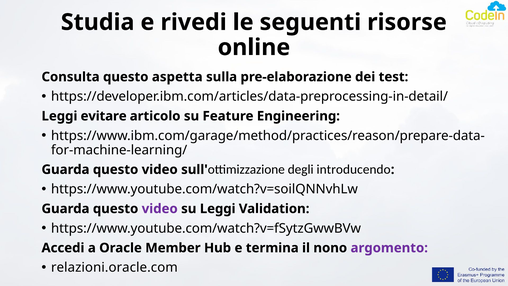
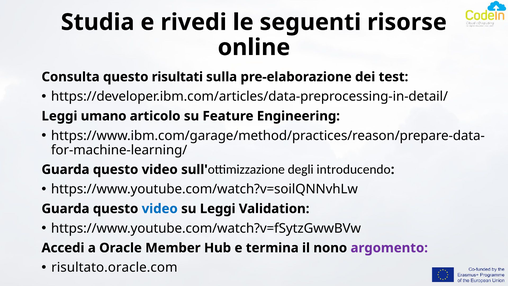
aspetta: aspetta -> risultati (177, 77)
evitare: evitare -> umano (104, 116)
video colour: purple -> blue (160, 209)
relazioni.oracle.com: relazioni.oracle.com -> risultato.oracle.com (114, 267)
